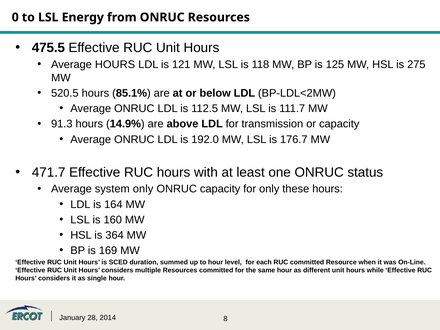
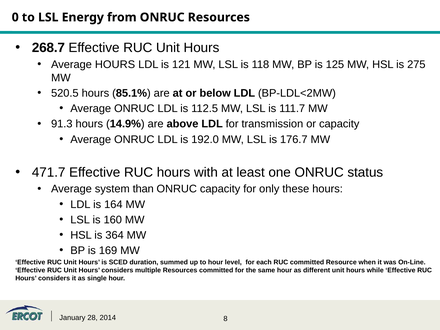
475.5: 475.5 -> 268.7 (48, 48)
system only: only -> than (143, 189)
